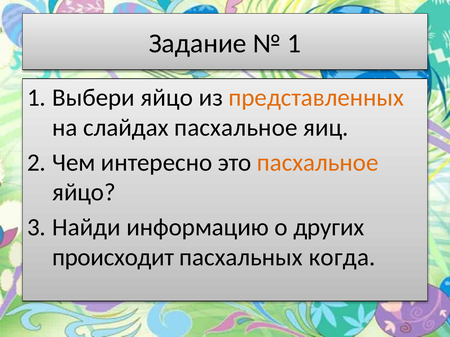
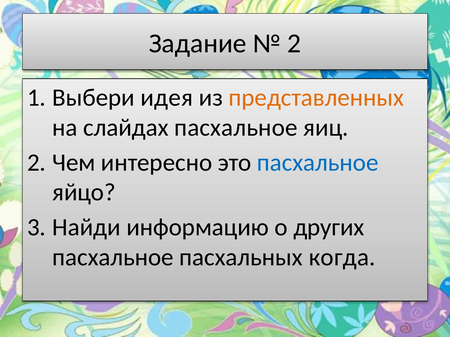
1: 1 -> 2 (294, 44)
Выбери яйцо: яйцо -> идея (167, 98)
пасхальное colour: orange -> blue (318, 163)
происходит: происходит -> пасхальное (113, 258)
